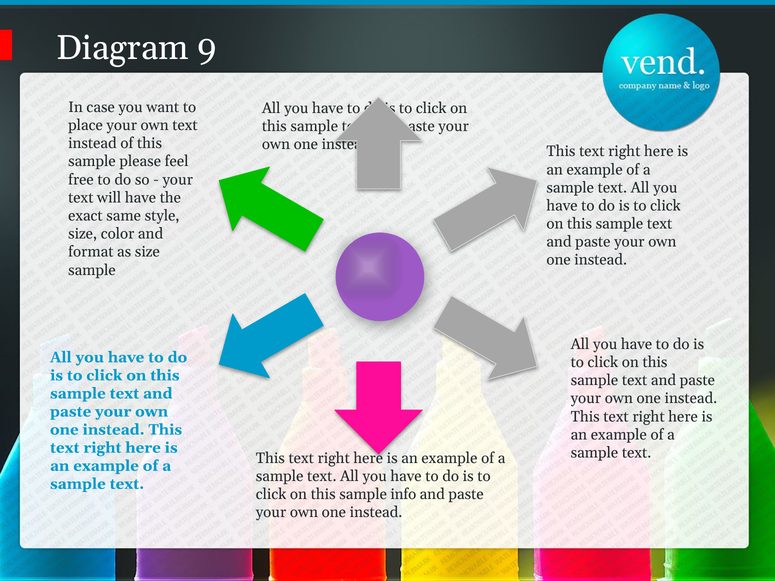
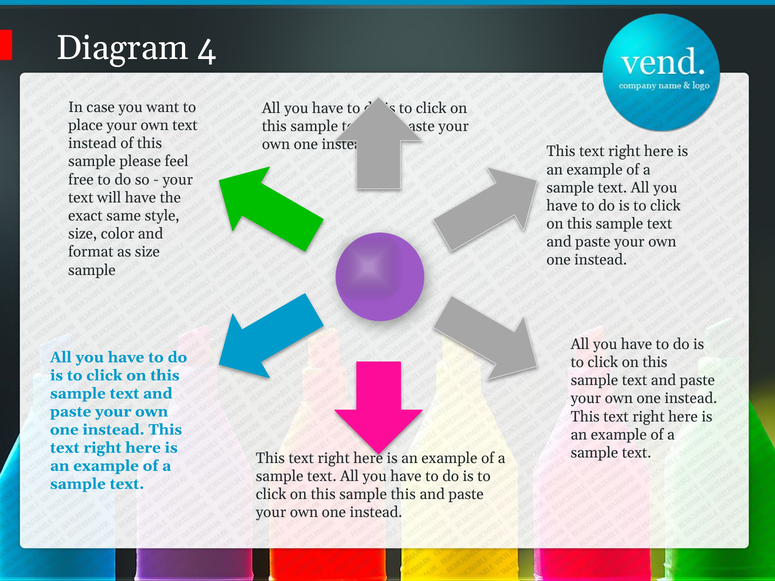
9: 9 -> 4 (207, 48)
this sample info: info -> this (403, 494)
